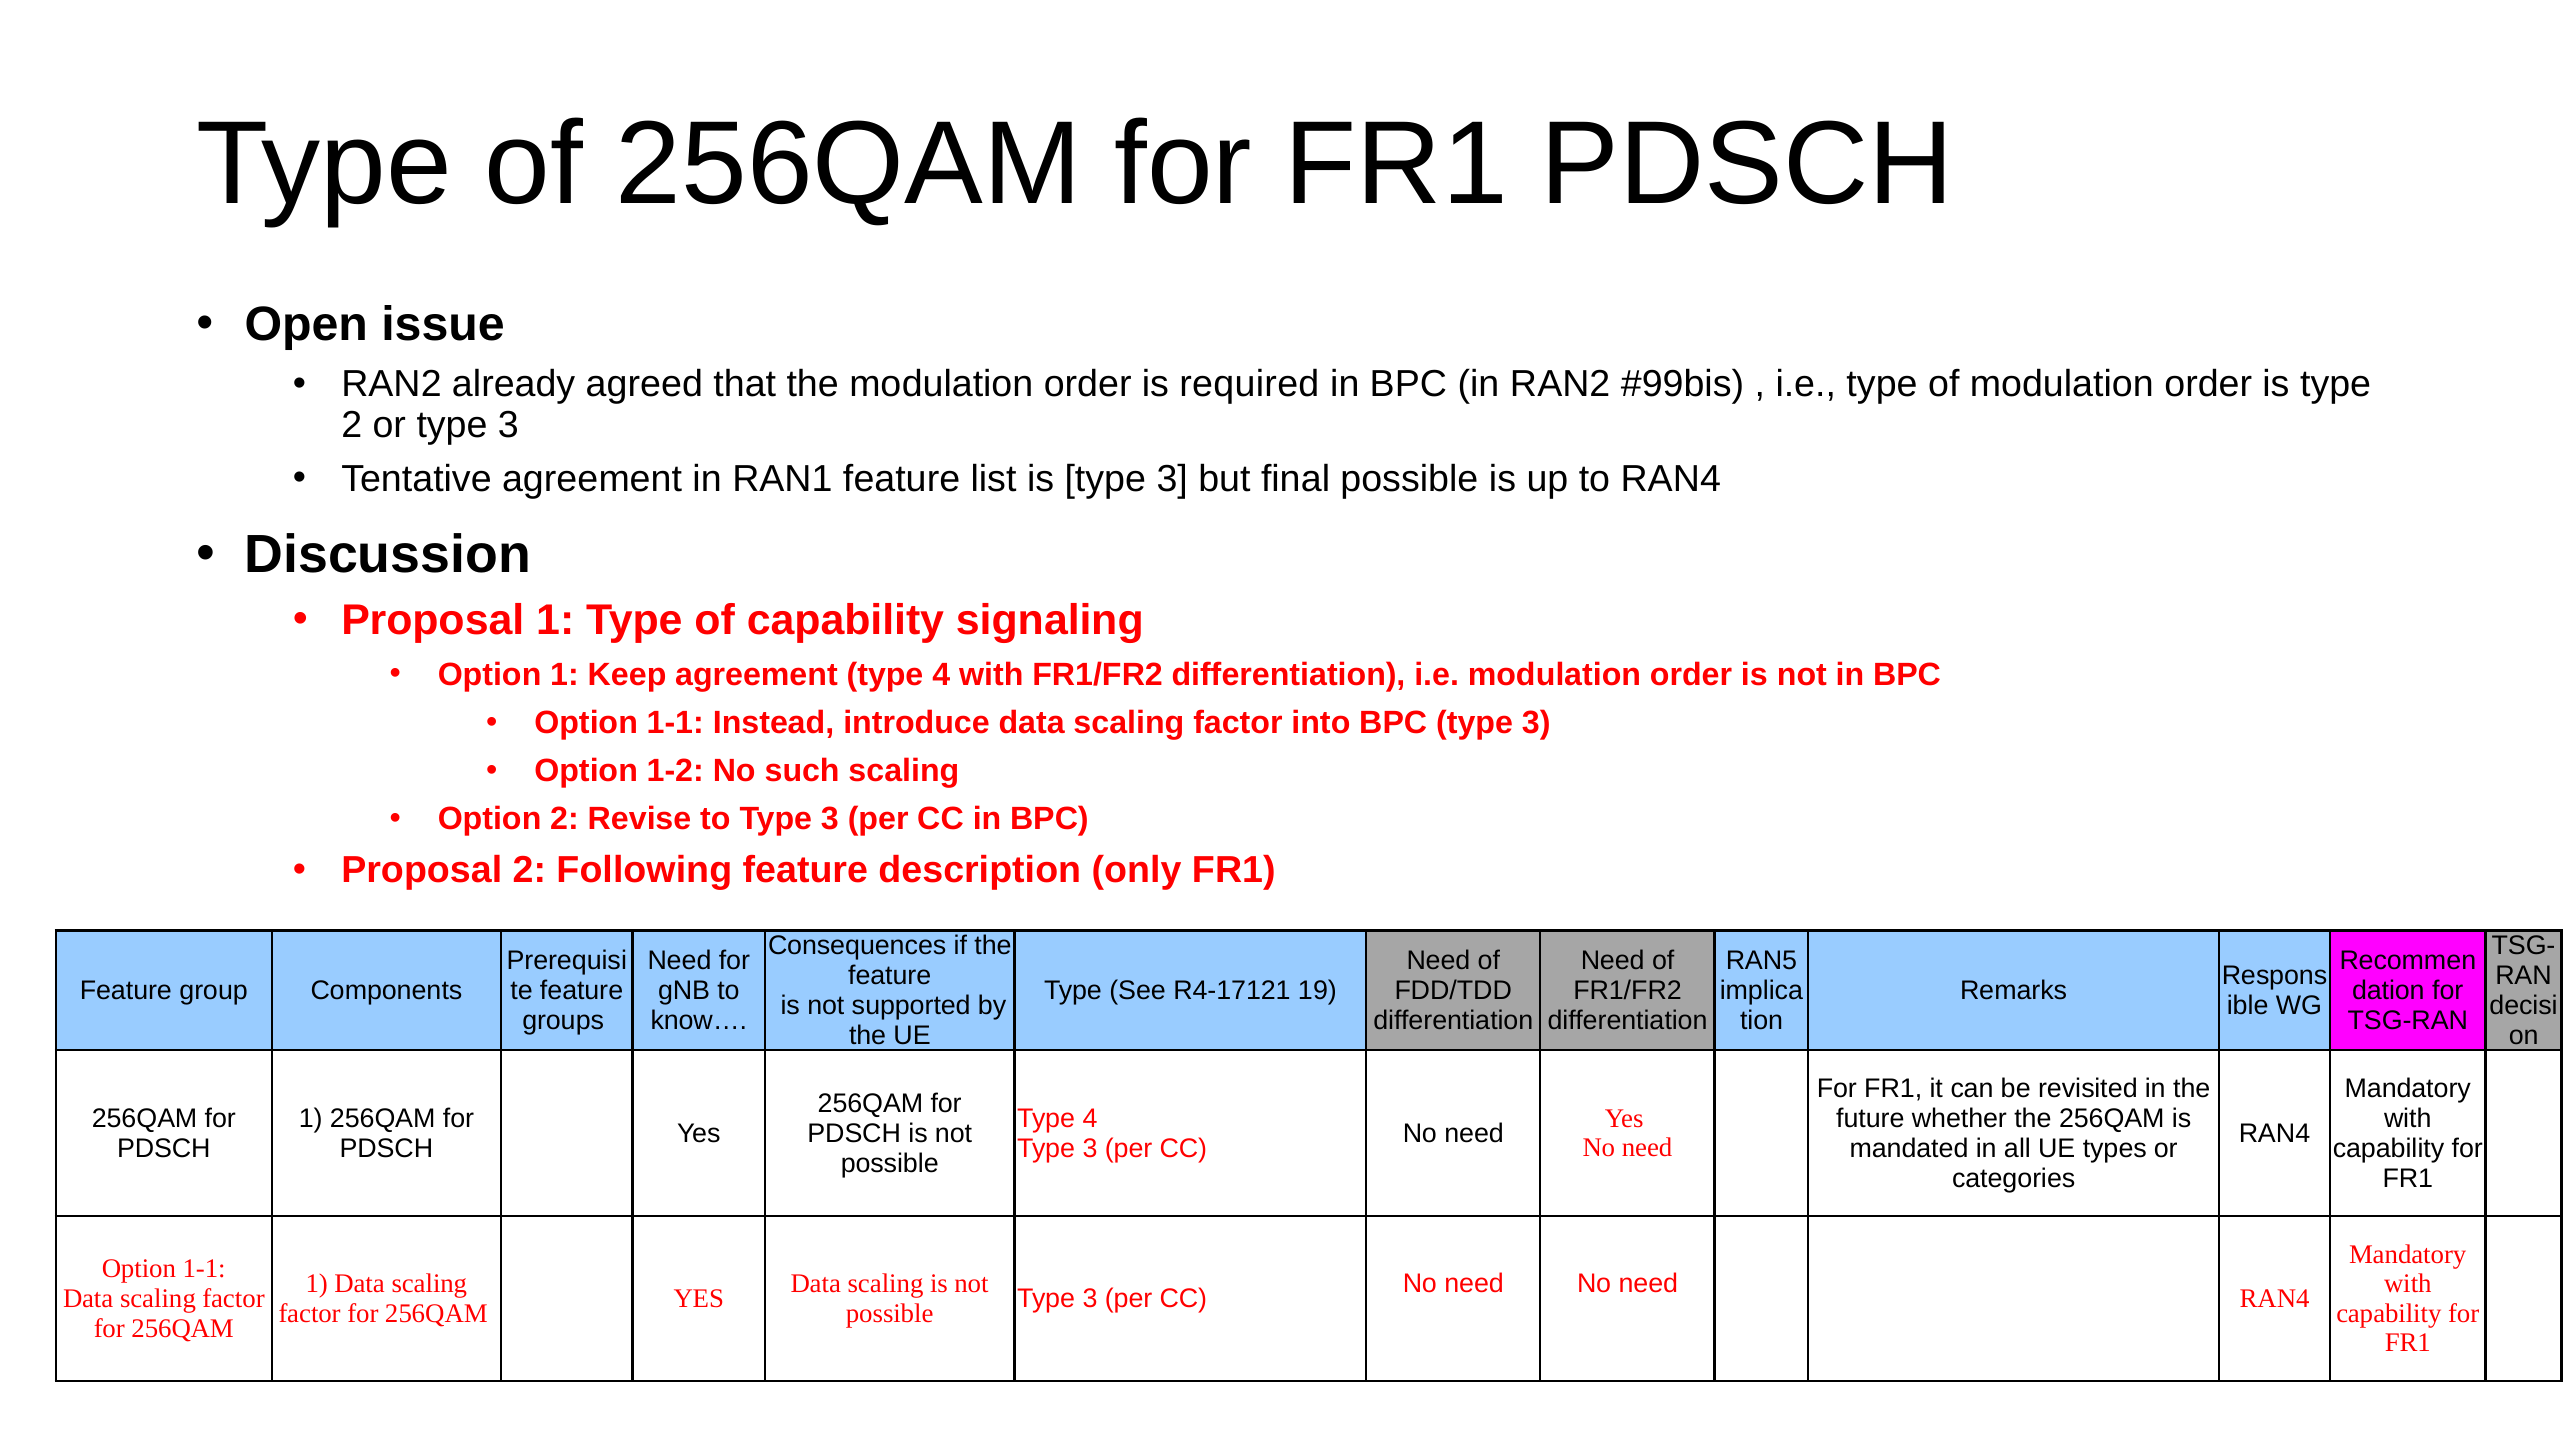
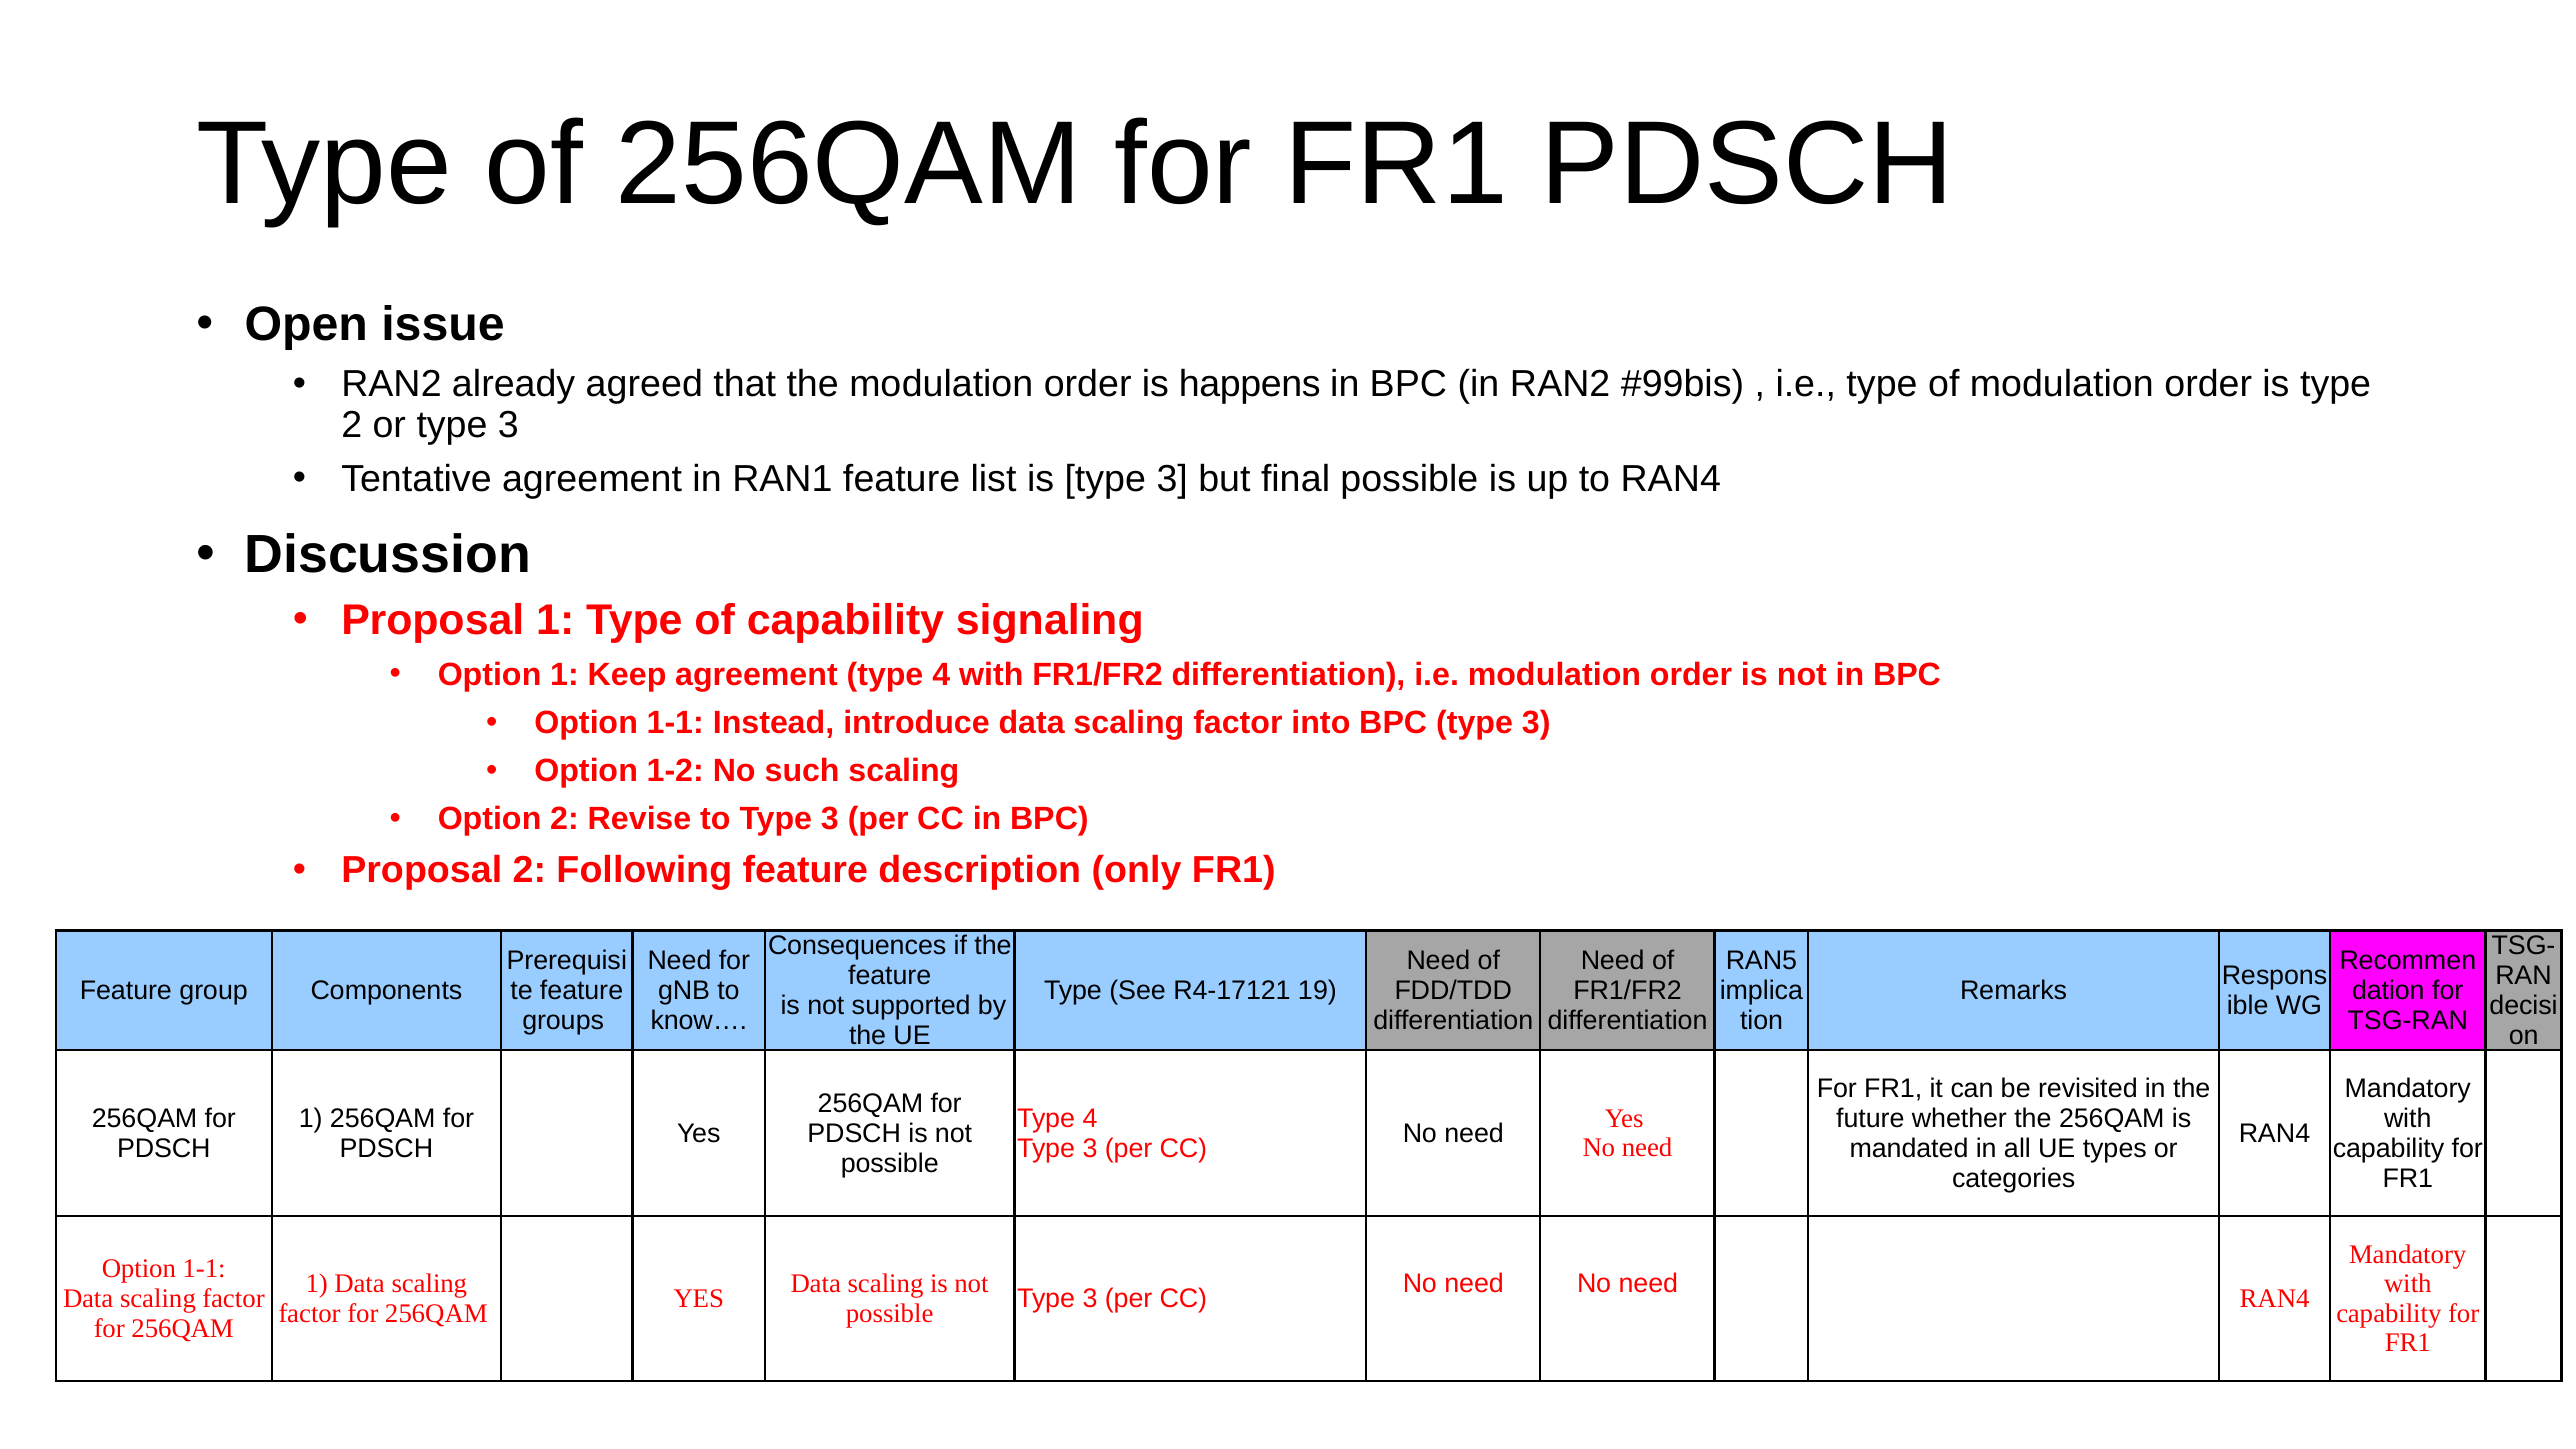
required: required -> happens (1250, 384)
